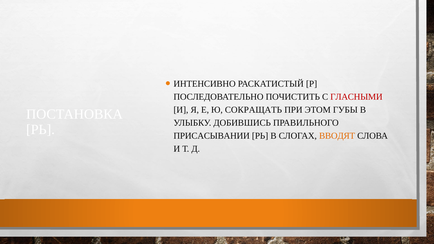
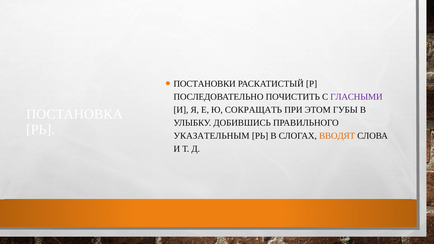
ИНТЕНСИВНО: ИНТЕНСИВНО -> ПОСТАНОВКИ (205, 84)
ГЛАСНЫМИ colour: red -> purple (356, 97)
ПРИСАСЫВАНИИ: ПРИСАСЫВАНИИ -> УКАЗАТЕЛЬНЫМ (212, 136)
